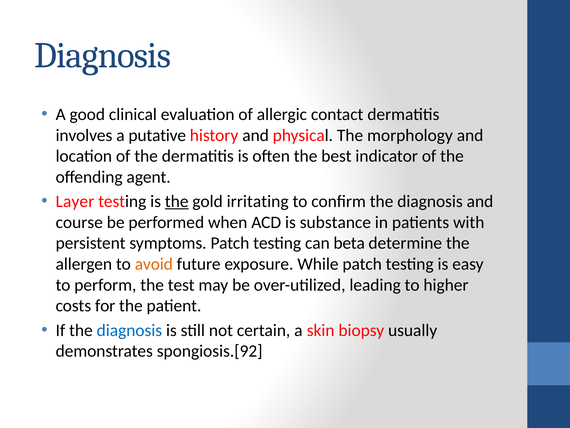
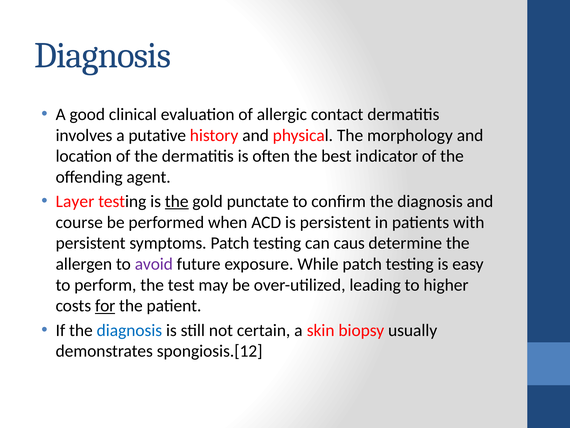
irritating: irritating -> punctate (258, 201)
is substance: substance -> persistent (335, 222)
beta: beta -> caus (349, 243)
avoid colour: orange -> purple (154, 264)
for underline: none -> present (105, 306)
spongiosis.[92: spongiosis.[92 -> spongiosis.[12 (210, 351)
